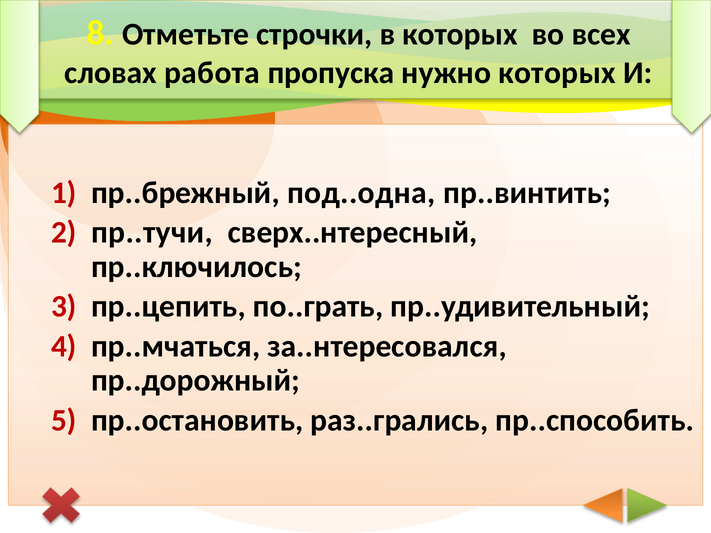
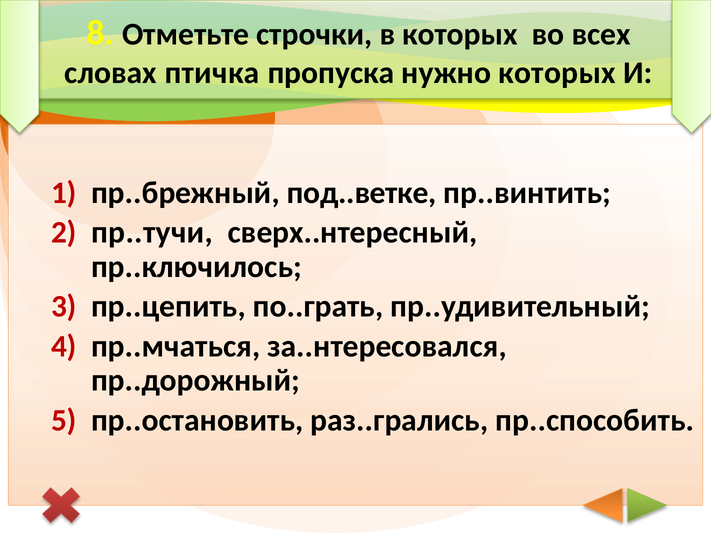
работа: работа -> птичка (212, 73)
под..одна: под..одна -> под..ветке (362, 193)
